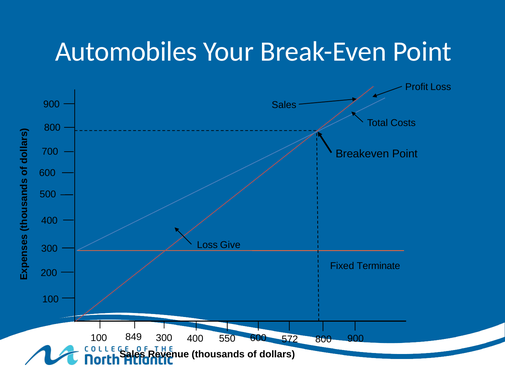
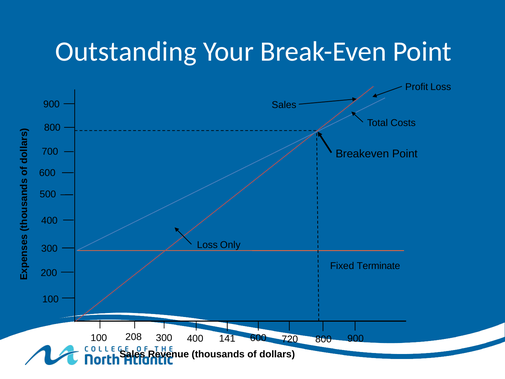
Automobiles: Automobiles -> Outstanding (126, 51)
Give: Give -> Only (230, 245)
849: 849 -> 208 (134, 337)
550: 550 -> 141 (227, 338)
572: 572 -> 720 (290, 339)
